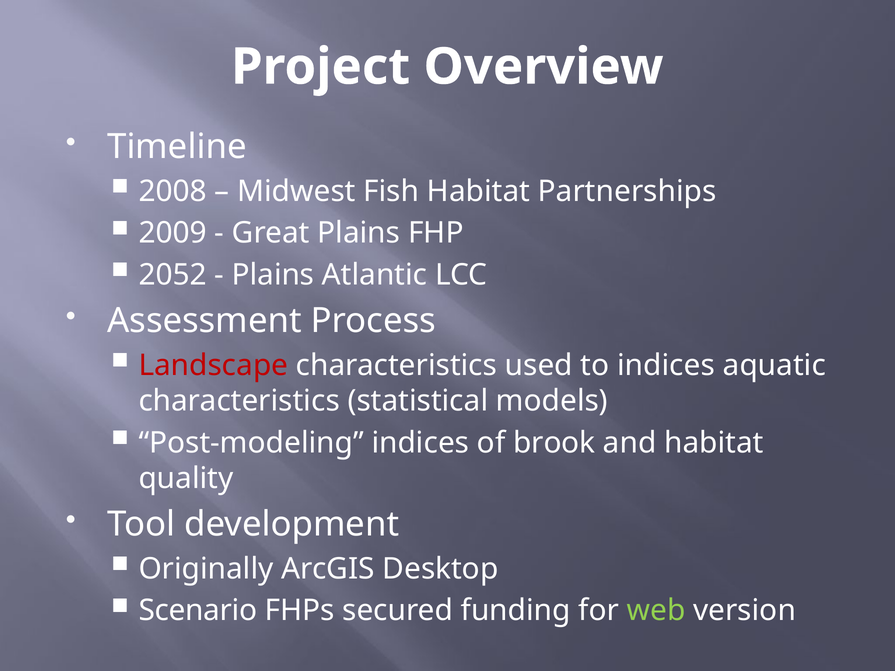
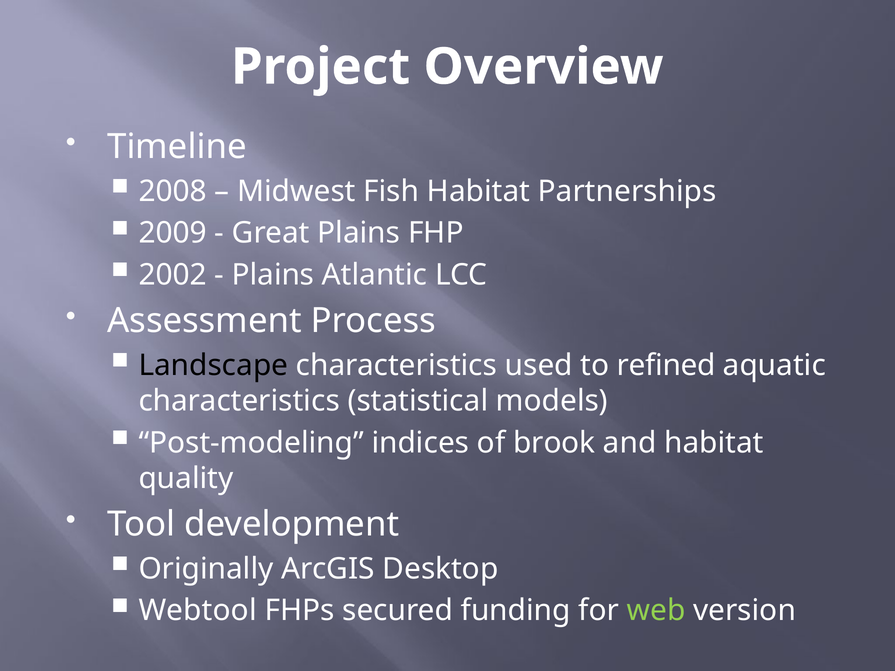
2052: 2052 -> 2002 (173, 275)
Landscape colour: red -> black (213, 365)
to indices: indices -> refined (666, 365)
Scenario: Scenario -> Webtool (198, 611)
